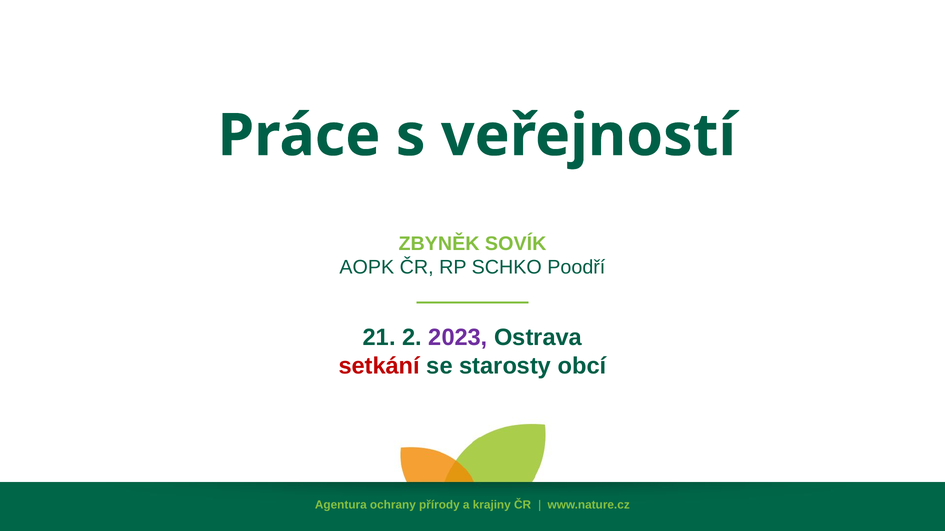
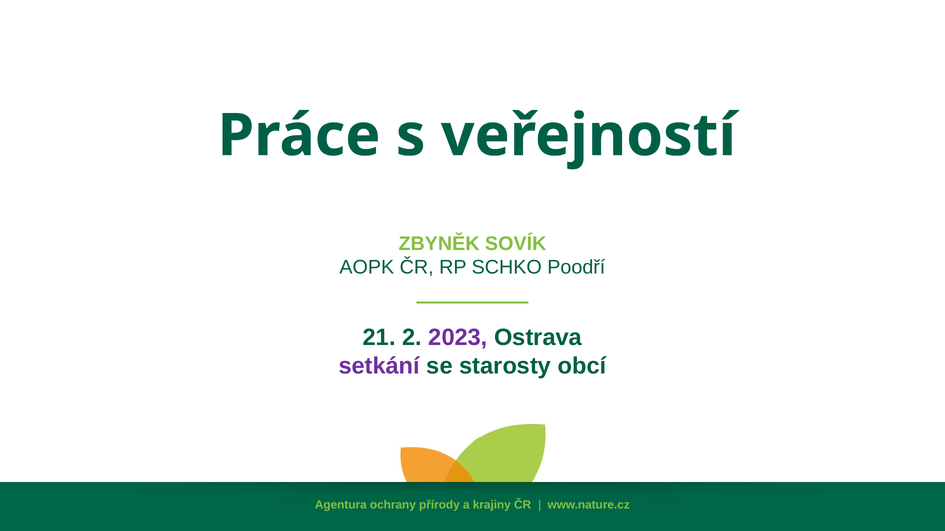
setkání colour: red -> purple (379, 366)
